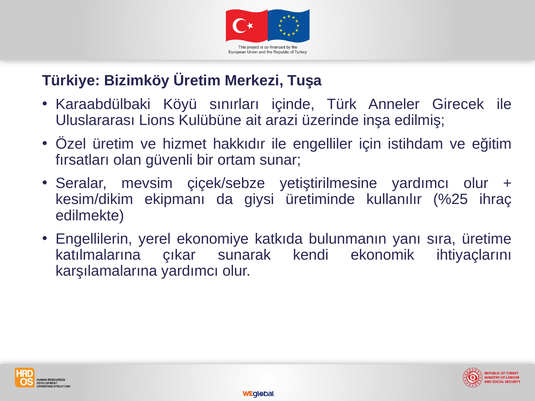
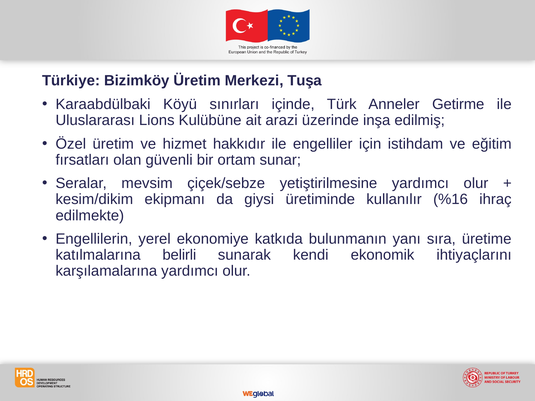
Girecek: Girecek -> Getirme (458, 104)
%25: %25 -> %16 (451, 200)
çıkar: çıkar -> belirli (179, 255)
